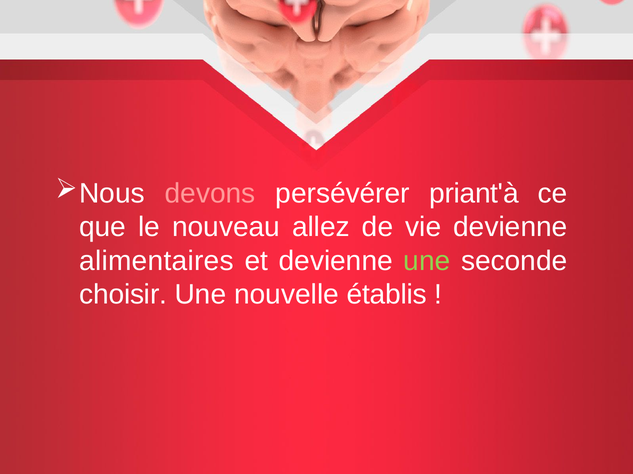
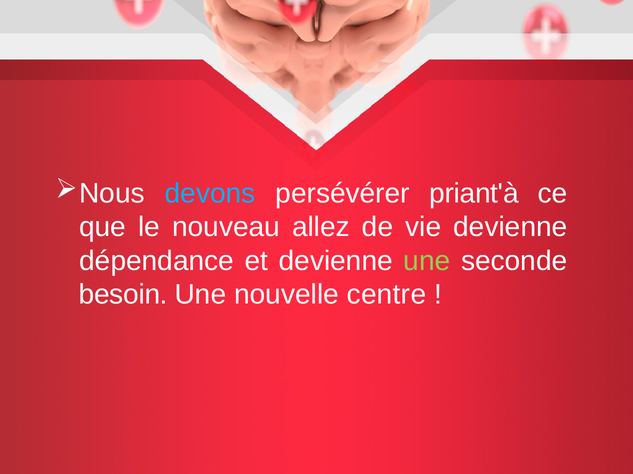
devons colour: pink -> light blue (210, 194)
alimentaires: alimentaires -> dépendance (157, 261)
choisir: choisir -> besoin (123, 295)
établis: établis -> centre (386, 295)
